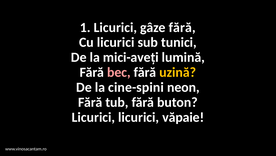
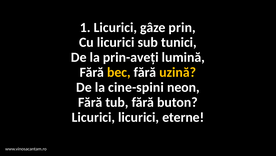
gâze fără: fără -> prin (182, 27)
mici-aveți: mici-aveți -> prin-aveți (131, 57)
bec colour: pink -> yellow (119, 72)
văpaie: văpaie -> eterne (183, 117)
